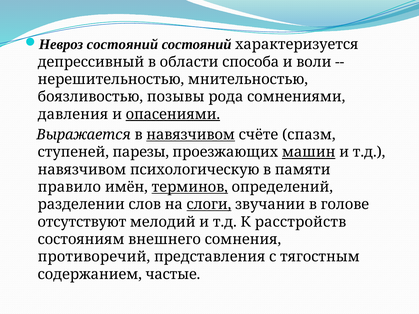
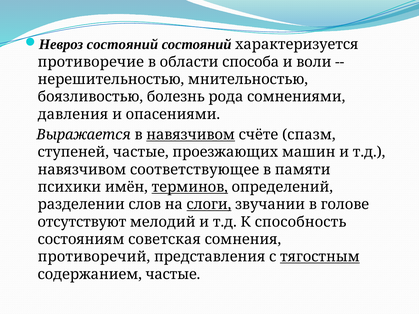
депрессивный: депрессивный -> противоречие (91, 62)
позывы: позывы -> болезнь (176, 97)
опасениями underline: present -> none (173, 114)
ступеней парезы: парезы -> частые (141, 152)
машин underline: present -> none (309, 152)
психологическую: психологическую -> соответствующее (195, 170)
правило: правило -> психики (69, 187)
расстройств: расстройств -> способность (301, 222)
внешнего: внешнего -> советская (165, 240)
тягостным underline: none -> present (320, 257)
